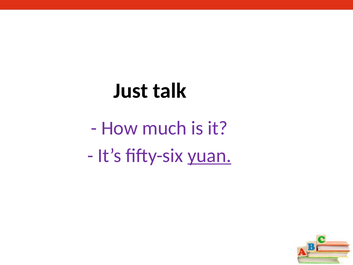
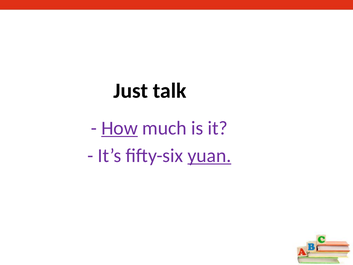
How underline: none -> present (120, 128)
